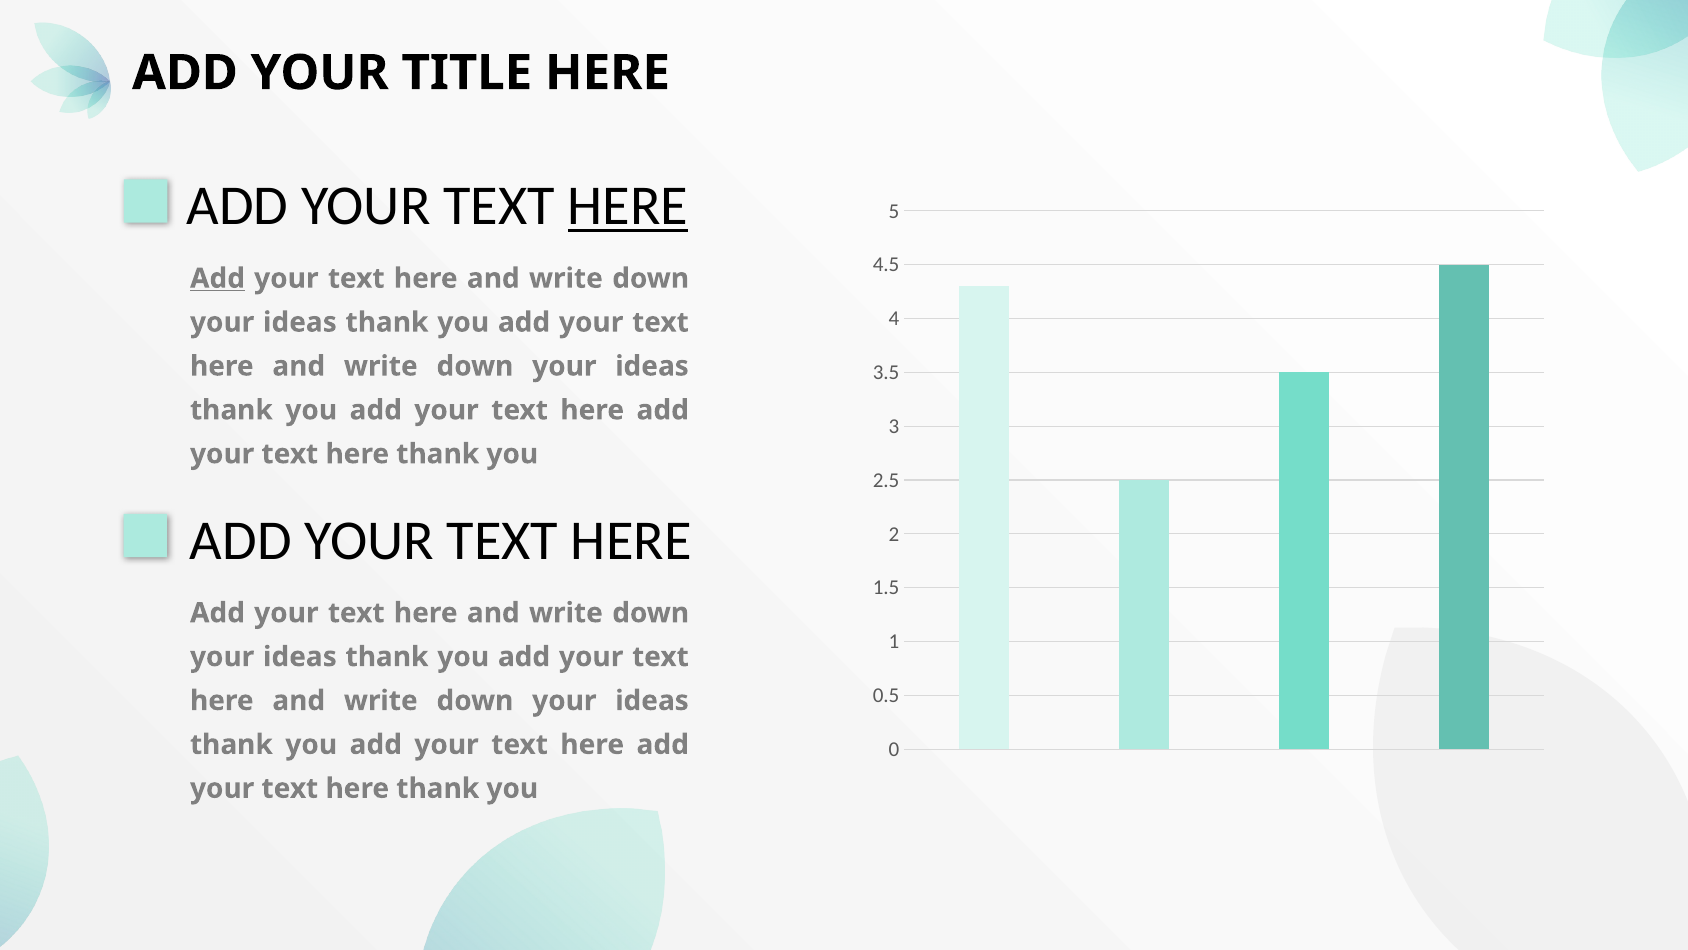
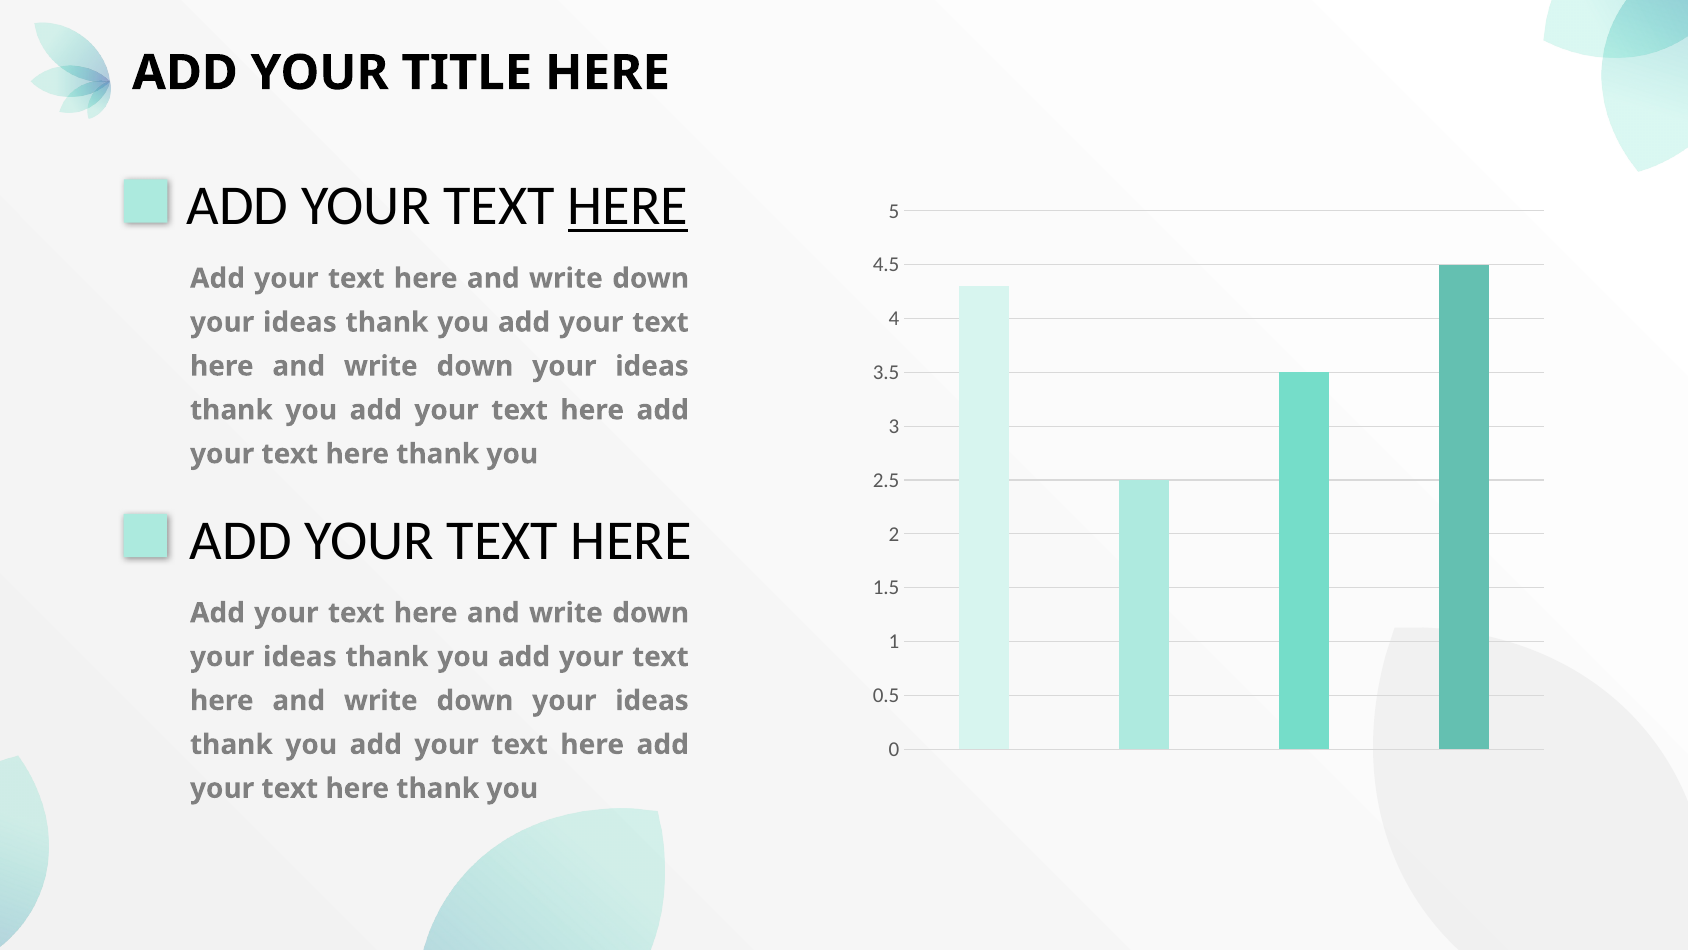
Add underline: present -> none (218, 278)
